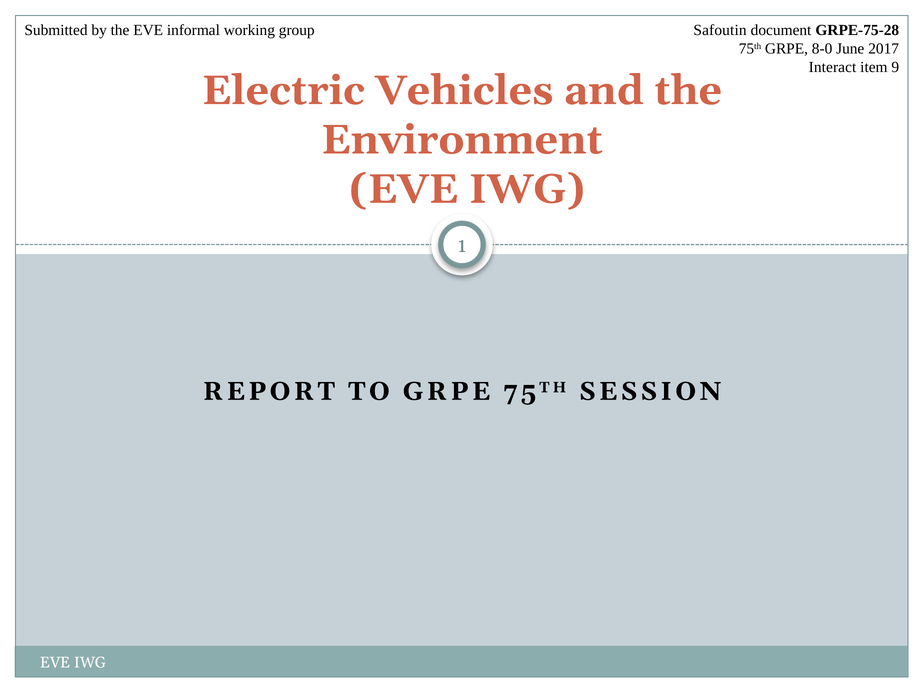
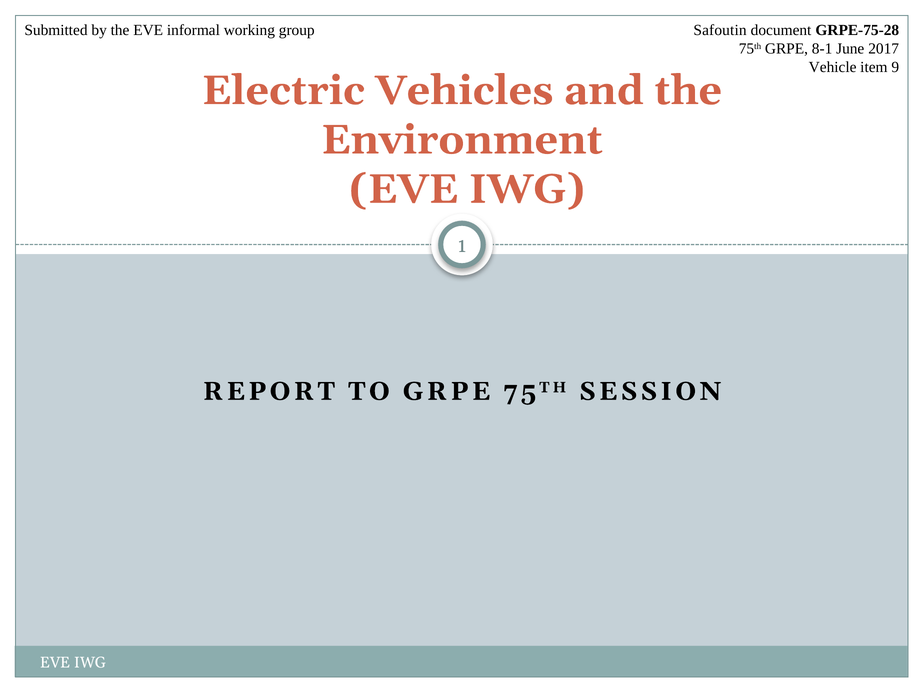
8-0: 8-0 -> 8-1 (822, 49)
Interact: Interact -> Vehicle (833, 67)
